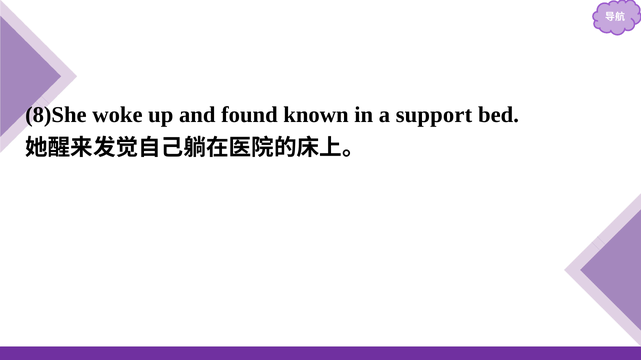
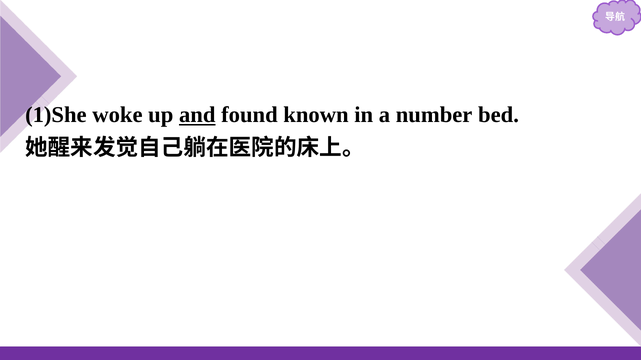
8)She: 8)She -> 1)She (56, 115)
and underline: none -> present (197, 115)
support: support -> number (434, 115)
